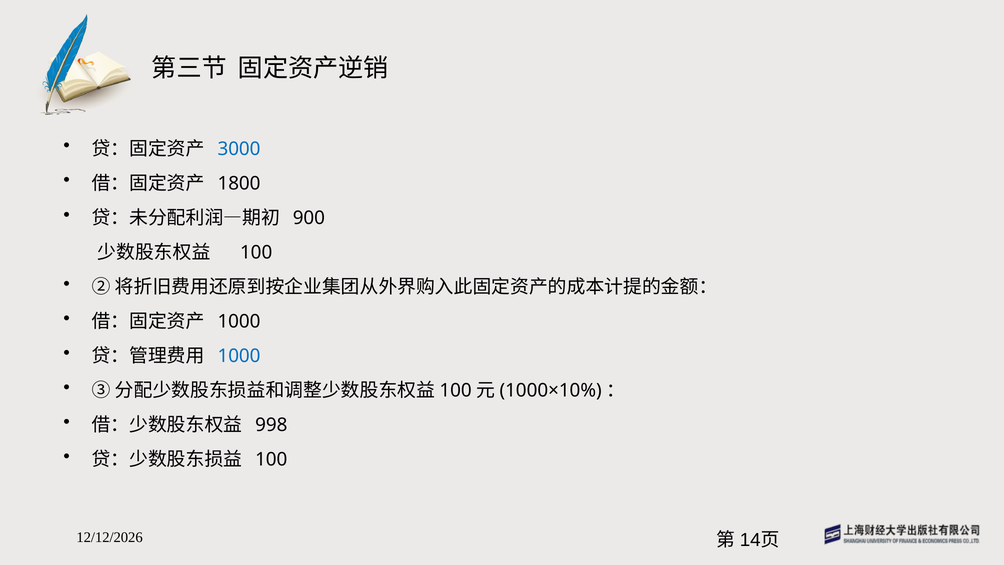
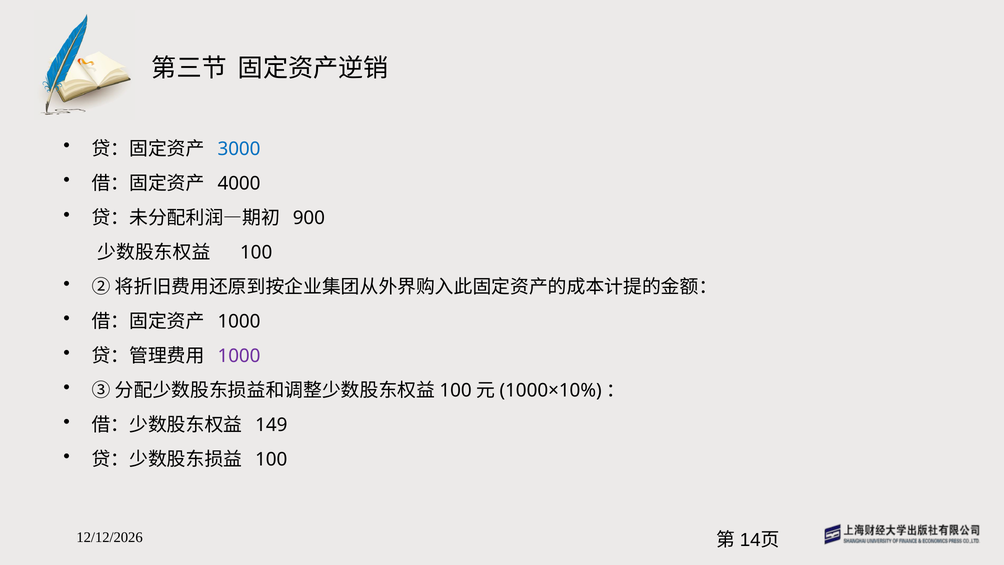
1800: 1800 -> 4000 (239, 183)
1000 colour: blue -> purple (239, 356)
998: 998 -> 149 (271, 425)
